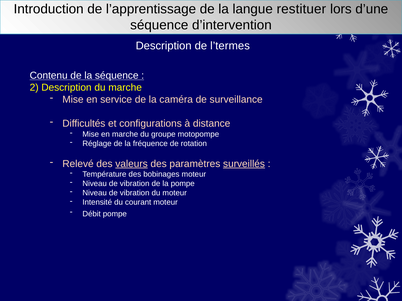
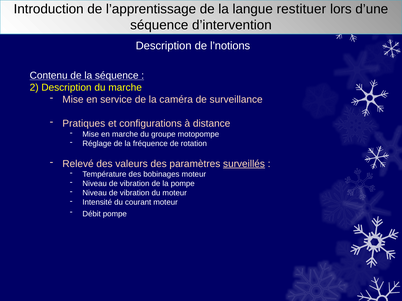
l’termes: l’termes -> l’notions (230, 46)
Difficultés: Difficultés -> Pratiques (84, 124)
valeurs underline: present -> none (132, 164)
